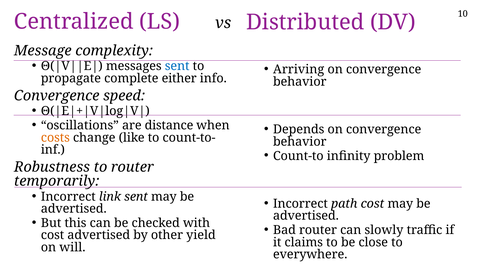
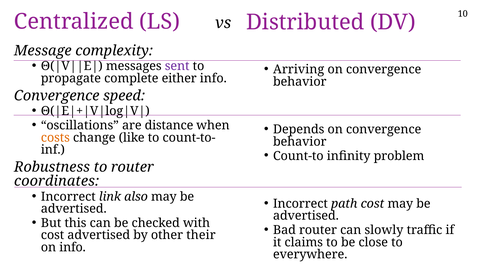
sent colour: blue -> purple (177, 66)
temporarily: temporarily -> coordinates (57, 182)
link sent: sent -> also (136, 197)
yield: yield -> their (201, 236)
on will: will -> info (73, 248)
